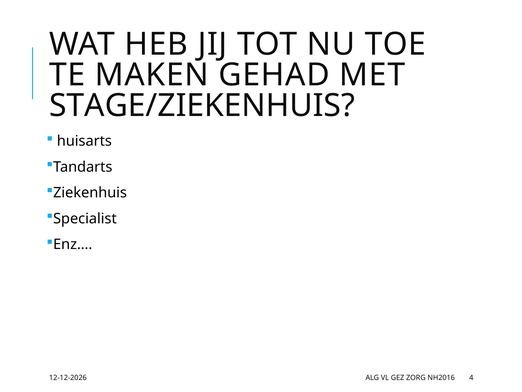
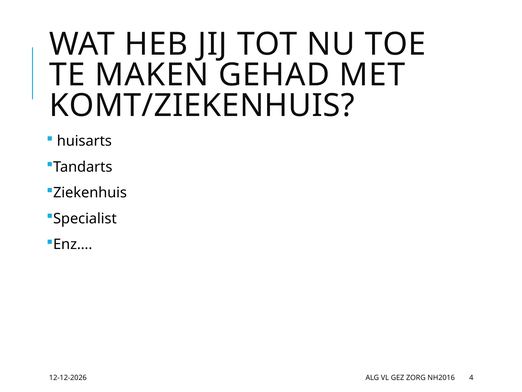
STAGE/ZIEKENHUIS: STAGE/ZIEKENHUIS -> KOMT/ZIEKENHUIS (202, 105)
